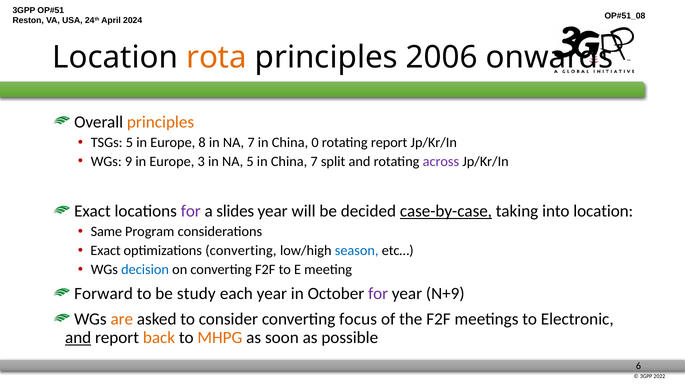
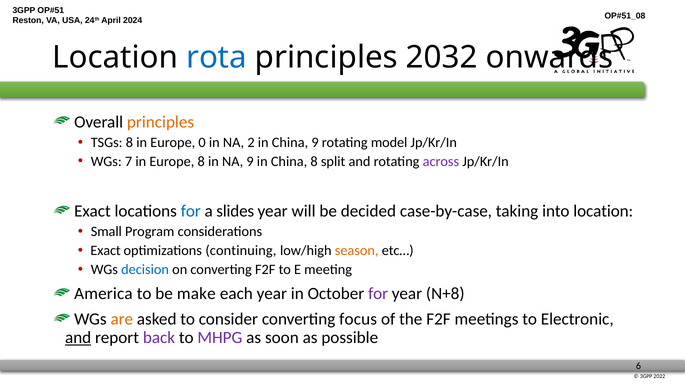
rota colour: orange -> blue (217, 58)
2006: 2006 -> 2032 (442, 58)
TSGs 5: 5 -> 8 (129, 142)
8: 8 -> 0 (202, 142)
NA 7: 7 -> 2 (251, 142)
China 0: 0 -> 9 (315, 142)
rotating report: report -> model (389, 142)
9: 9 -> 7 (129, 161)
Europe 3: 3 -> 8 (201, 161)
NA 5: 5 -> 9 (250, 161)
China 7: 7 -> 8 (314, 161)
for colour: purple -> blue (191, 211)
case-by-case underline: present -> none (446, 211)
Same: Same -> Small (106, 232)
optimizations converting: converting -> continuing (241, 251)
season colour: blue -> orange (357, 251)
Forward: Forward -> America (103, 294)
study: study -> make (196, 294)
N+9: N+9 -> N+8 (445, 294)
back colour: orange -> purple (159, 338)
MHPG colour: orange -> purple (220, 338)
